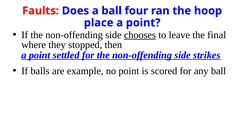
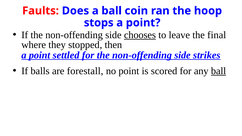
four: four -> coin (136, 11)
place: place -> stops (99, 23)
example: example -> forestall (85, 71)
ball underline: none -> present (219, 71)
